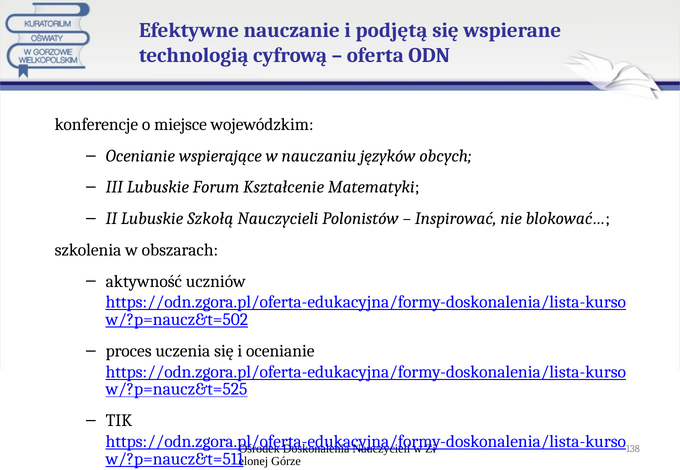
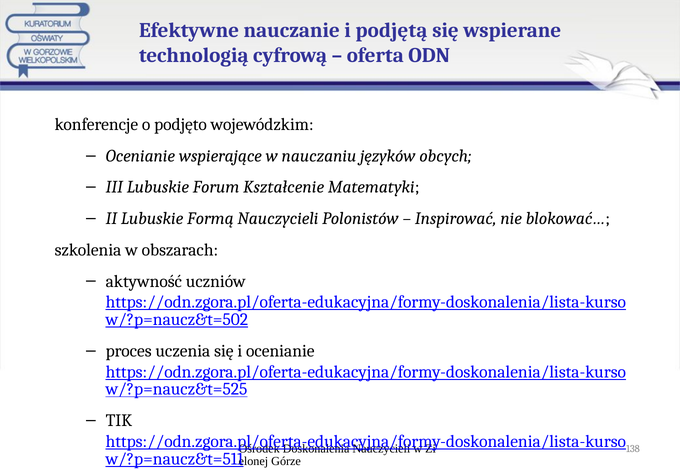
miejsce: miejsce -> podjęto (180, 125)
Szkołą: Szkołą -> Formą (210, 219)
